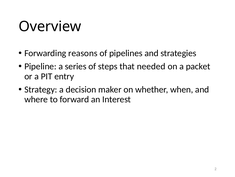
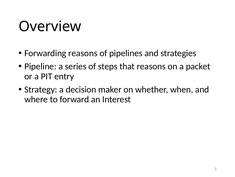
that needed: needed -> reasons (151, 66)
